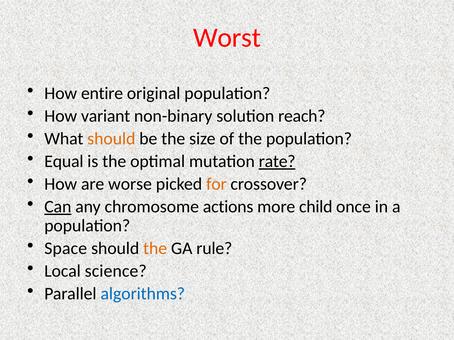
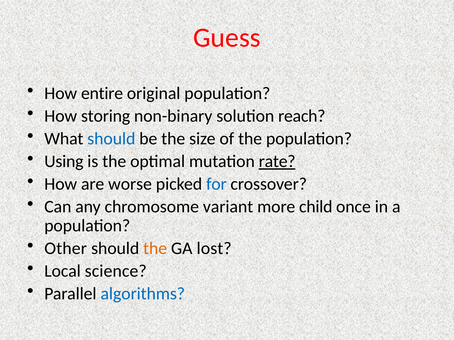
Worst: Worst -> Guess (227, 38)
variant: variant -> storing (106, 116)
should colour: orange -> blue (111, 139)
Equal: Equal -> Using (64, 162)
for colour: orange -> blue (216, 184)
Can underline: present -> none (58, 207)
actions: actions -> variant (228, 207)
Space: Space -> Other (66, 249)
rule: rule -> lost (214, 249)
